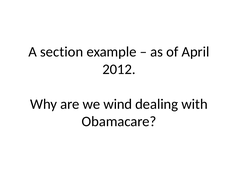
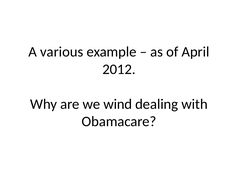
section: section -> various (62, 52)
